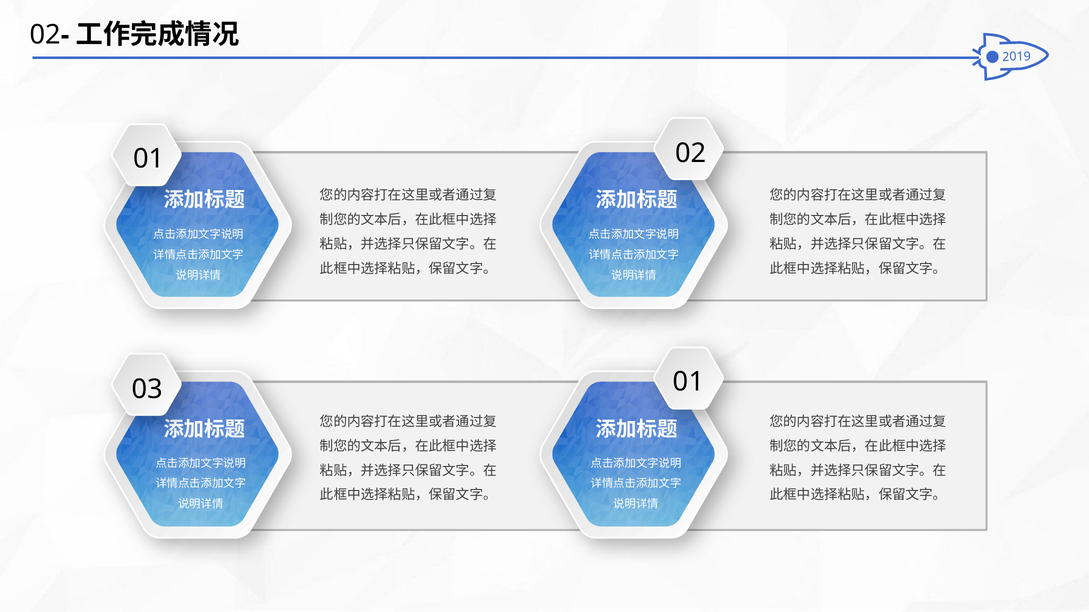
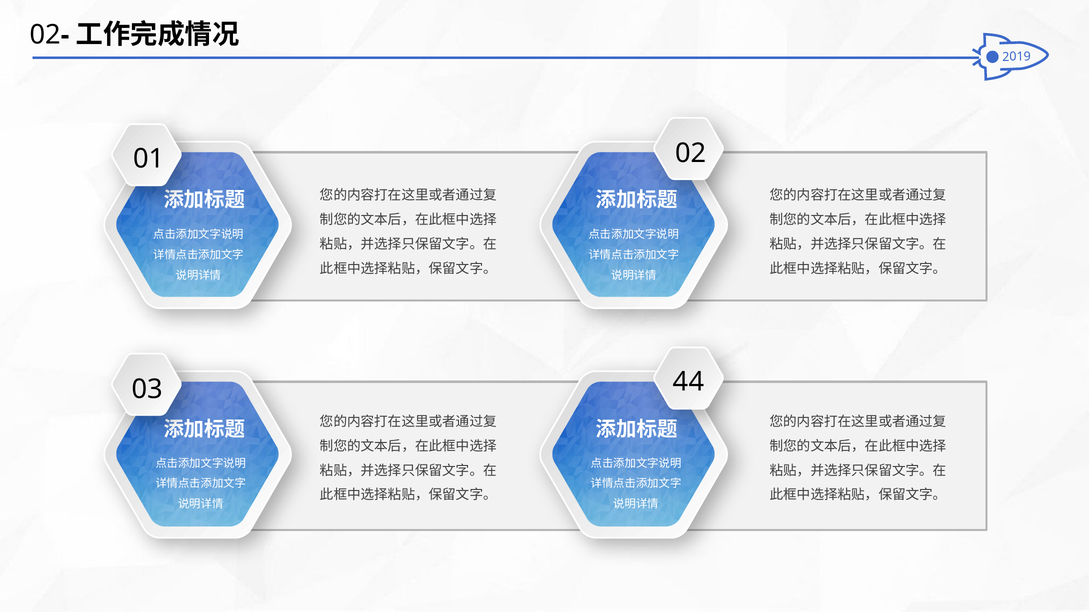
03 01: 01 -> 44 (689, 382)
